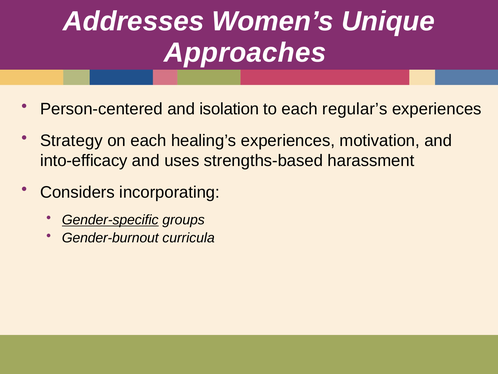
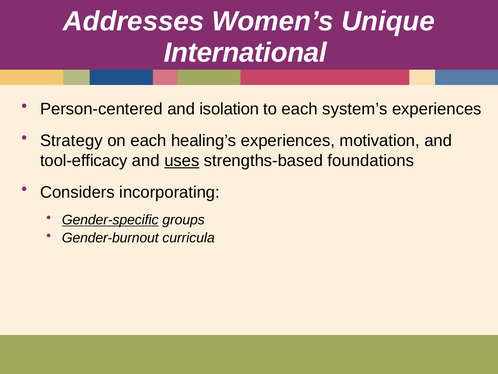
Approaches: Approaches -> International (245, 53)
regular’s: regular’s -> system’s (355, 109)
into-efficacy: into-efficacy -> tool-efficacy (84, 160)
uses underline: none -> present (182, 160)
harassment: harassment -> foundations (371, 160)
